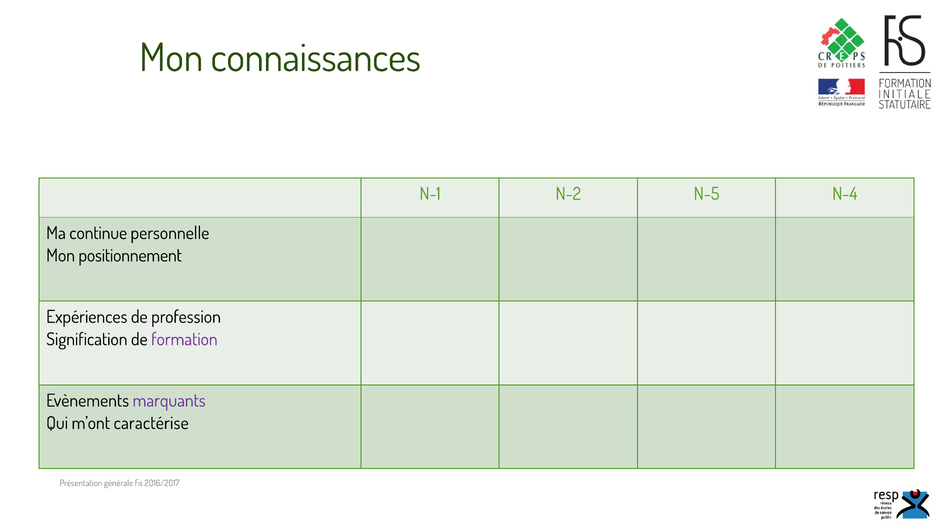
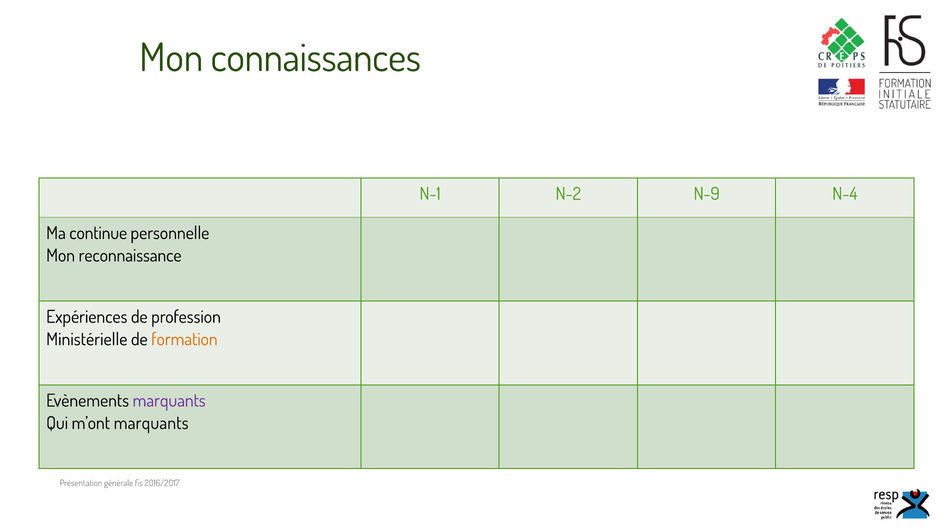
N-5: N-5 -> N-9 (707, 194)
positionnement: positionnement -> reconnaissance (130, 256)
Signification: Signification -> Ministérielle (87, 340)
formation colour: purple -> orange (184, 340)
m’ont caractérise: caractérise -> marquants (151, 423)
